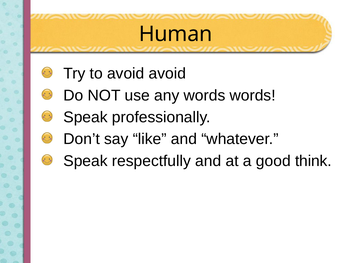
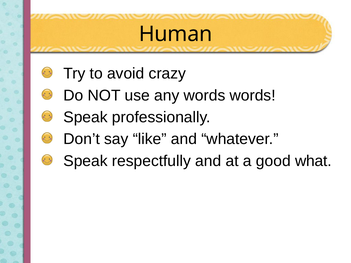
avoid avoid: avoid -> crazy (167, 74)
think: think -> what (313, 161)
